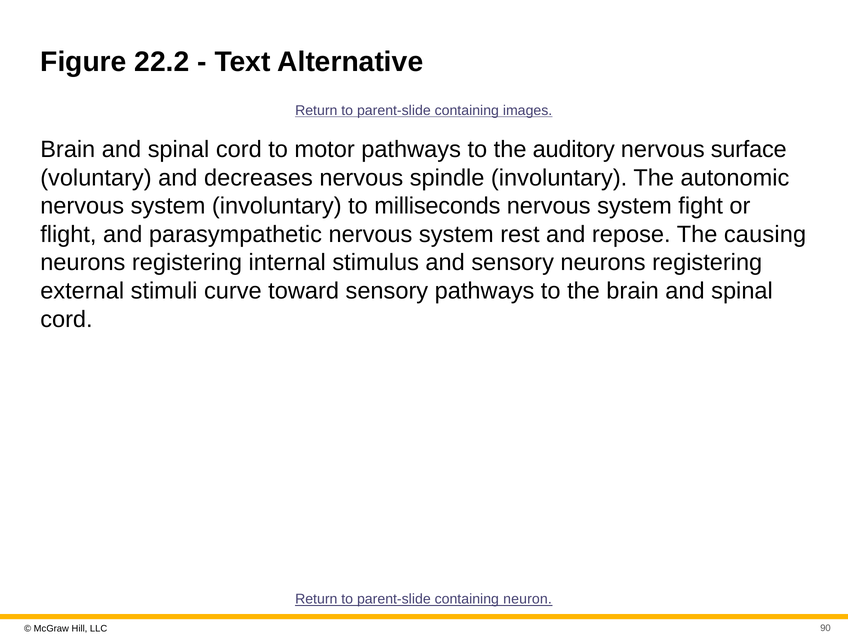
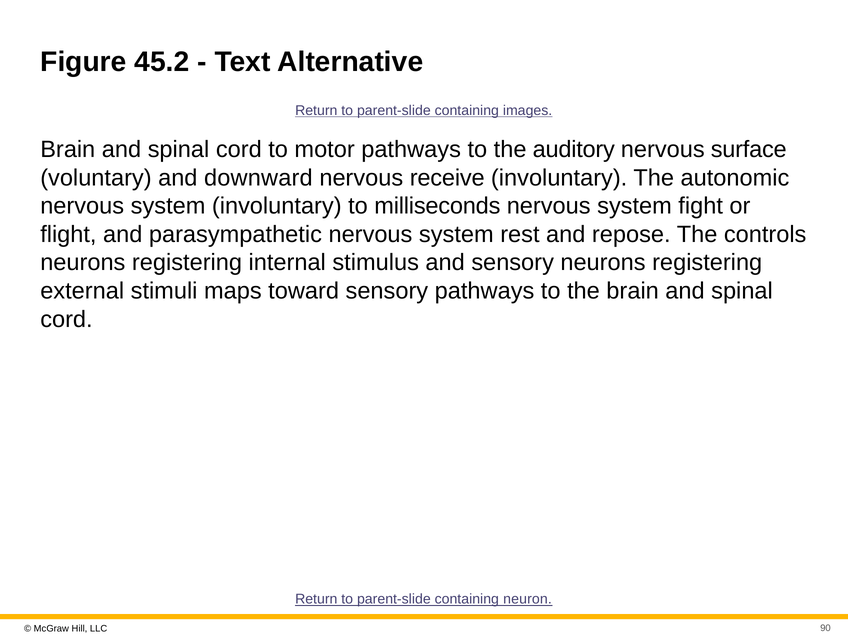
22.2: 22.2 -> 45.2 (162, 62)
decreases: decreases -> downward (258, 178)
spindle: spindle -> receive (447, 178)
causing: causing -> controls (765, 234)
curve: curve -> maps (233, 291)
